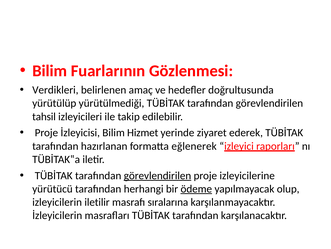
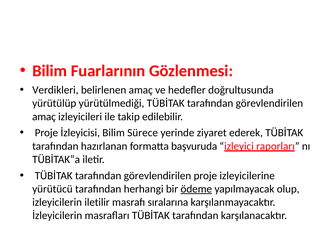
tahsil: tahsil -> amaç (44, 116)
Hizmet: Hizmet -> Sürece (143, 132)
eğlenerek: eğlenerek -> başvuruda (194, 146)
görevlendirilen underline: present -> none (157, 175)
